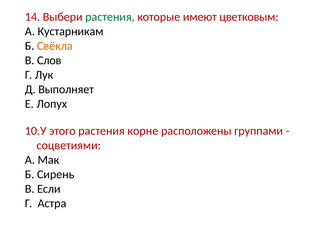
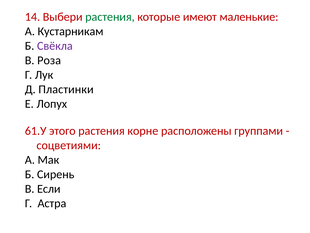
цветковым: цветковым -> маленькие (249, 17)
Свёкла colour: orange -> purple (55, 46)
Слов: Слов -> Роза (49, 60)
Выполняет: Выполняет -> Пластинки (66, 89)
10.У: 10.У -> 61.У (36, 131)
